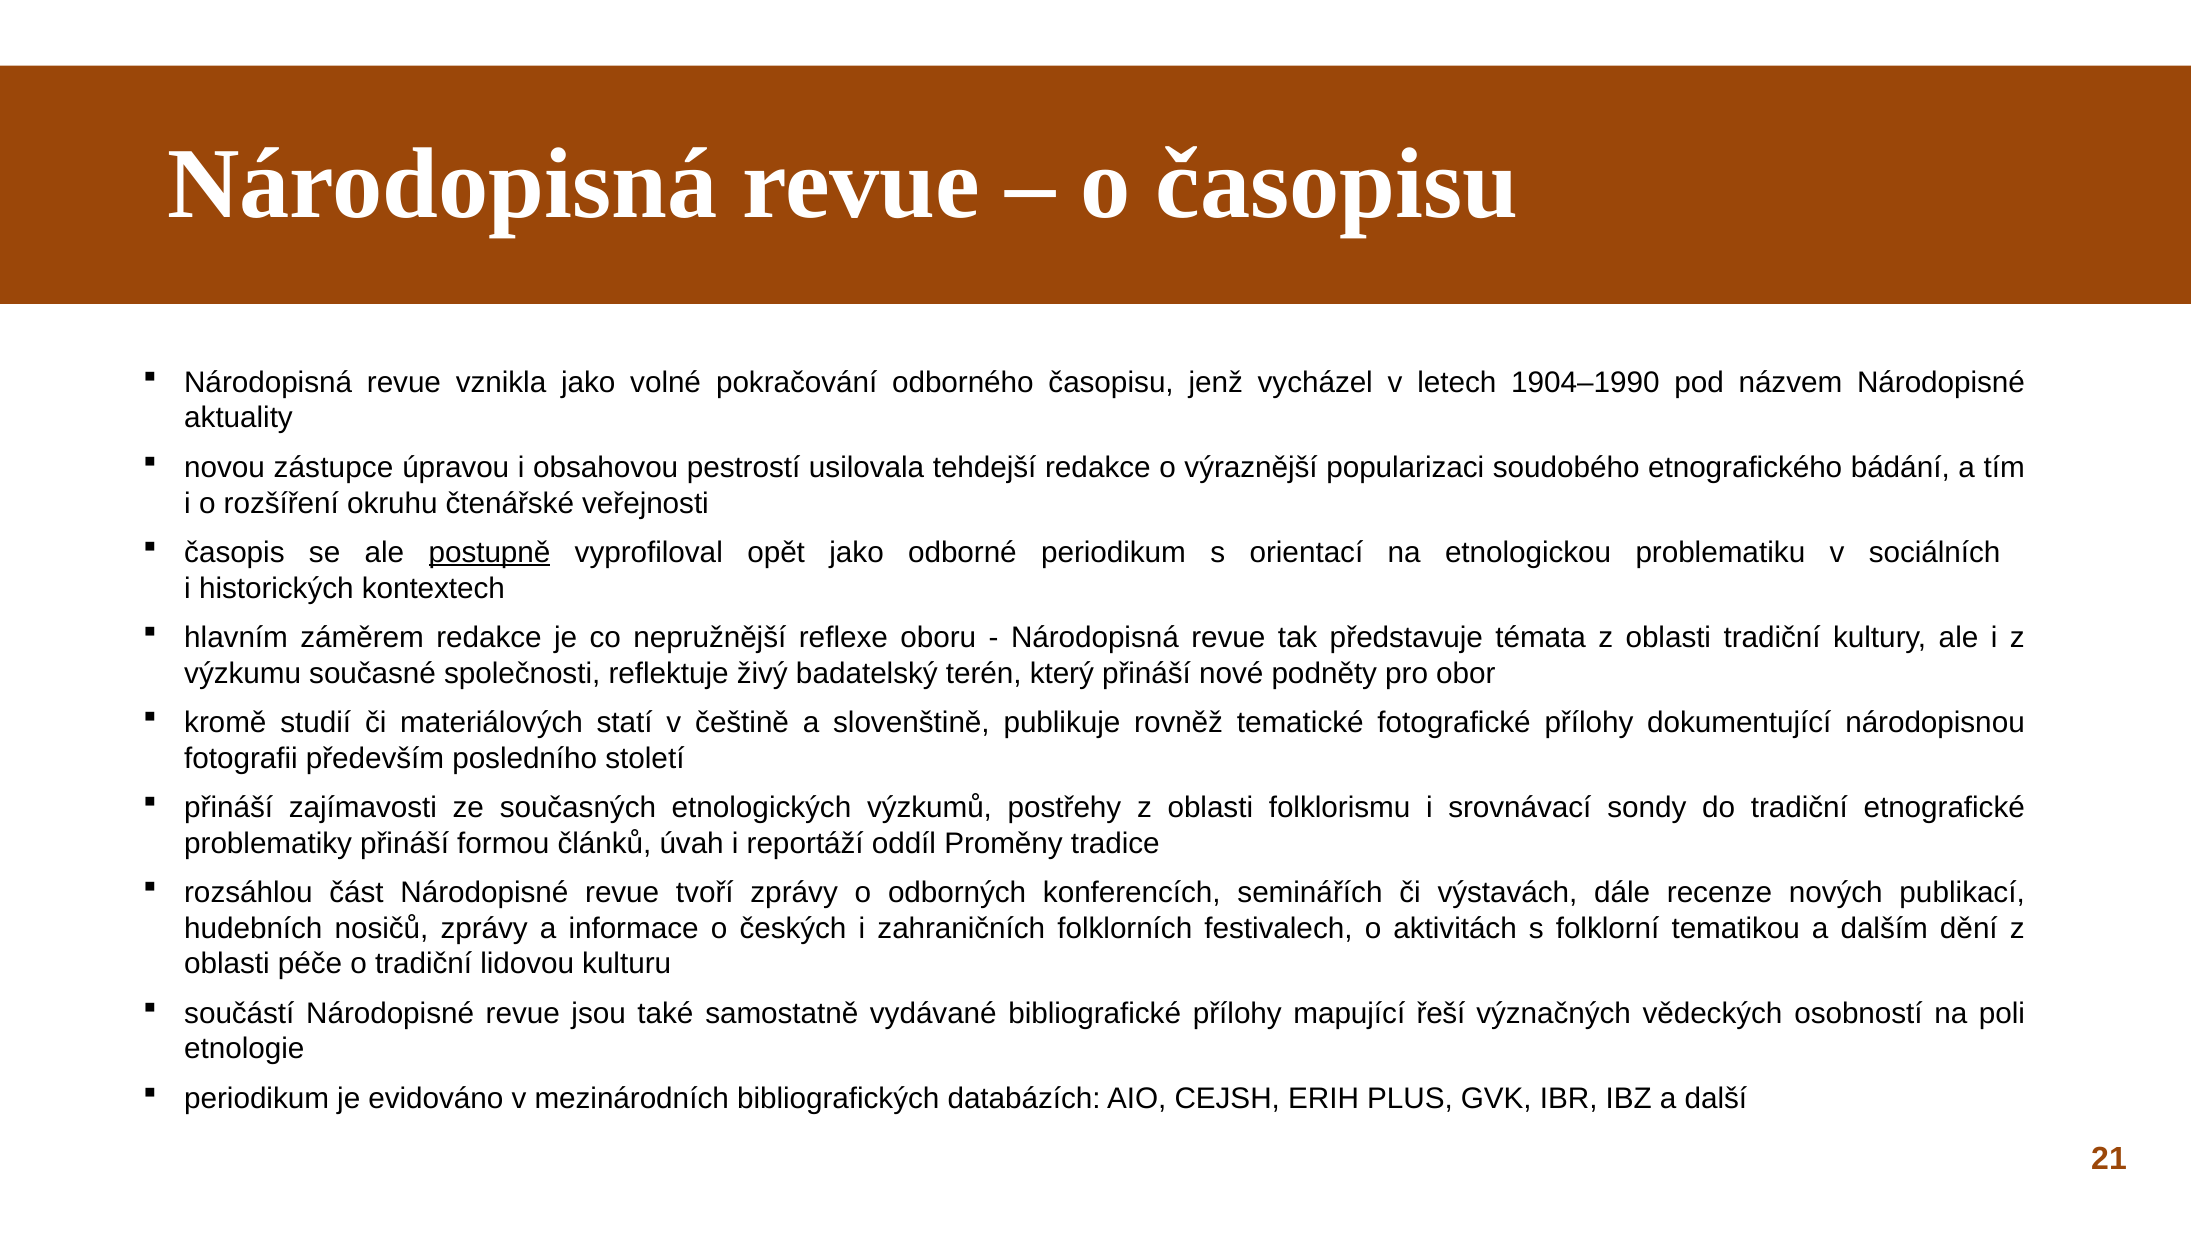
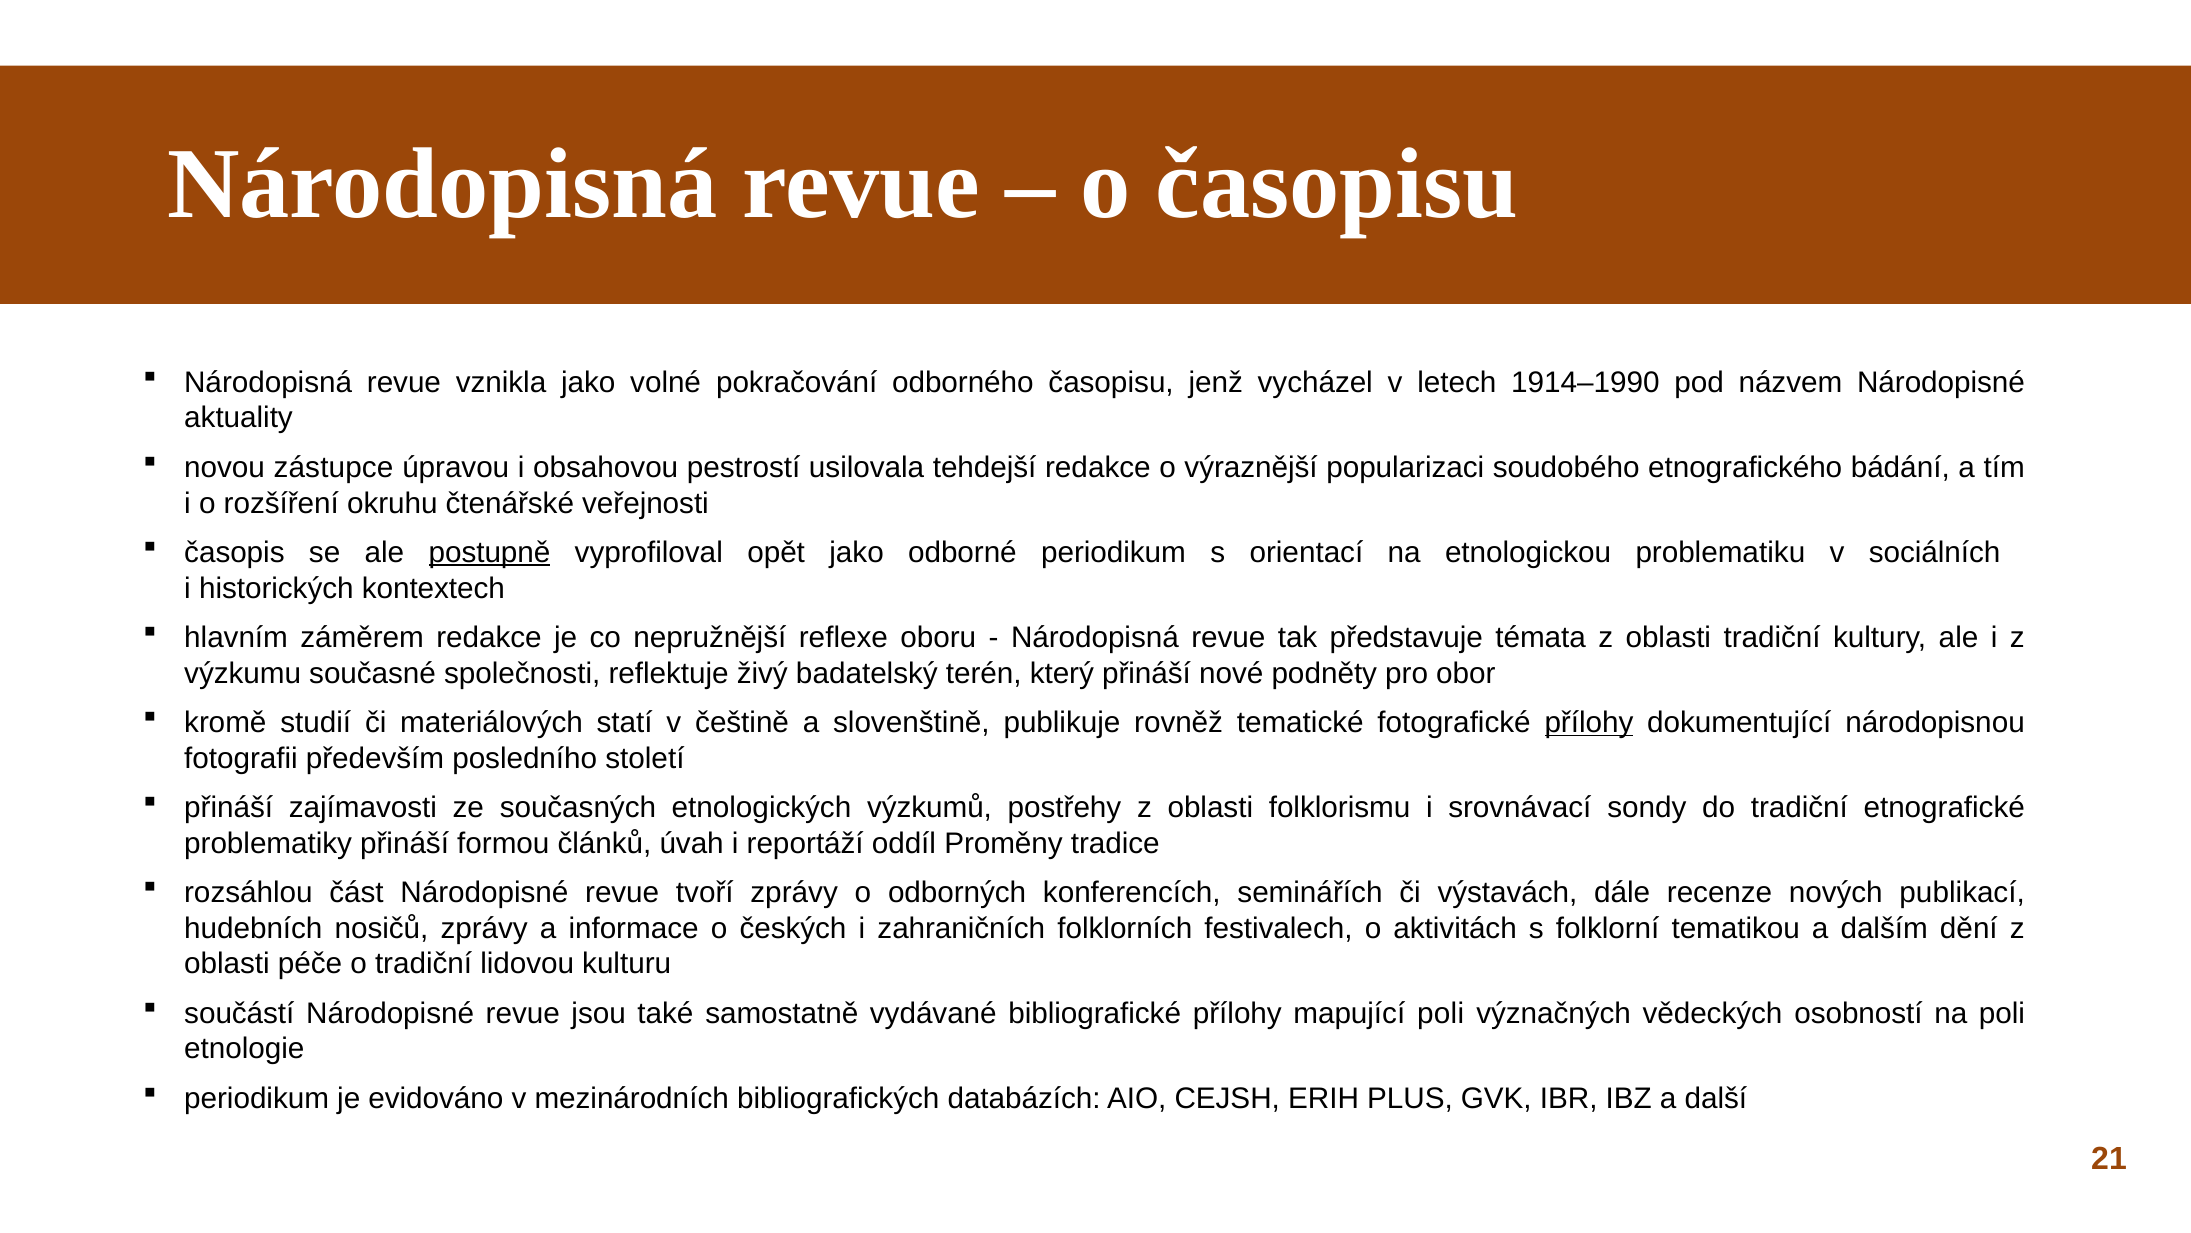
1904–1990: 1904–1990 -> 1914–1990 (1585, 382)
přílohy underline: none -> present (1589, 722)
mapující řeší: řeší -> poli (1441, 1013)
